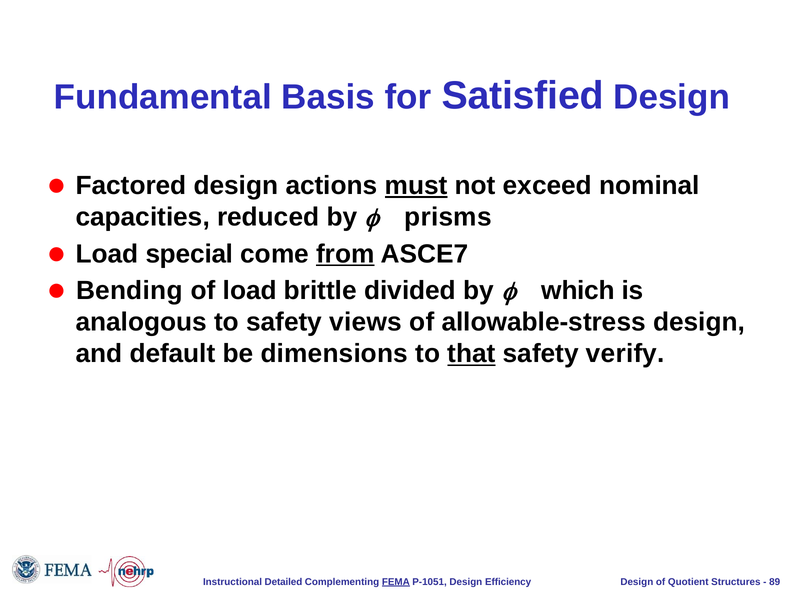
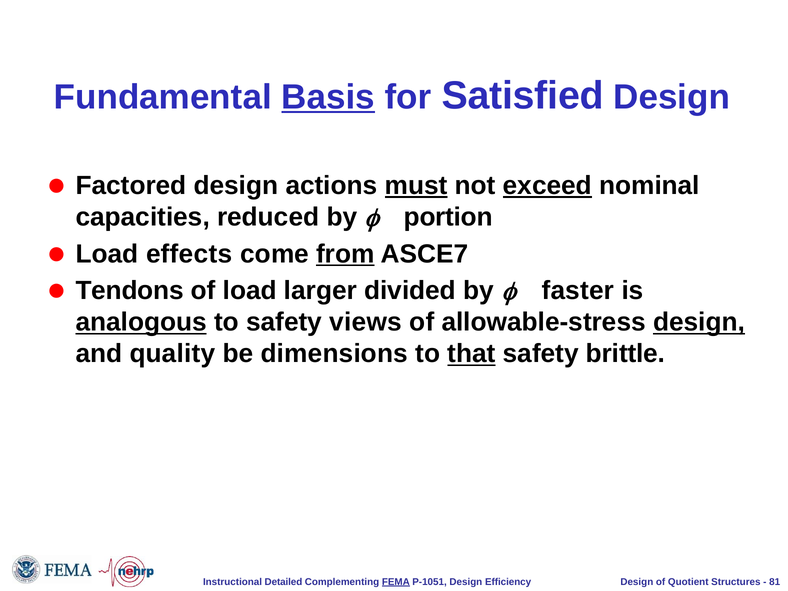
Basis underline: none -> present (328, 97)
exceed underline: none -> present (547, 186)
prisms: prisms -> portion (448, 217)
special: special -> effects (189, 254)
Bending: Bending -> Tendons (130, 291)
brittle: brittle -> larger (320, 291)
which: which -> faster (578, 291)
analogous underline: none -> present (141, 322)
design underline: none -> present (699, 322)
default: default -> quality (172, 354)
verify: verify -> brittle (625, 354)
89: 89 -> 81 (775, 582)
